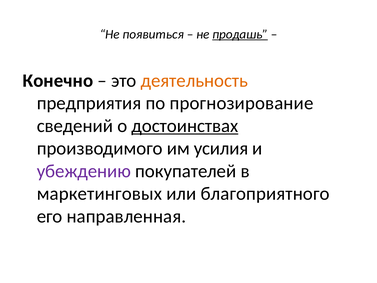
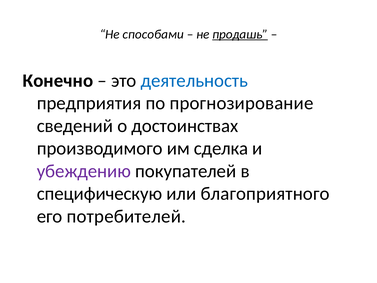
появиться: появиться -> способами (153, 34)
деятельность colour: orange -> blue (194, 80)
достоинствах underline: present -> none (185, 126)
усилия: усилия -> сделка (221, 148)
маркетинговых: маркетинговых -> специфическую (99, 194)
направленная: направленная -> потребителей (126, 216)
